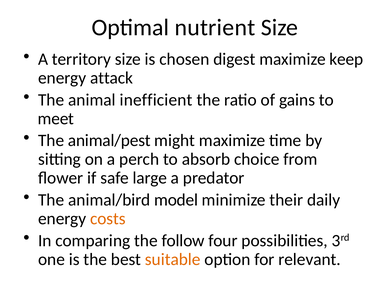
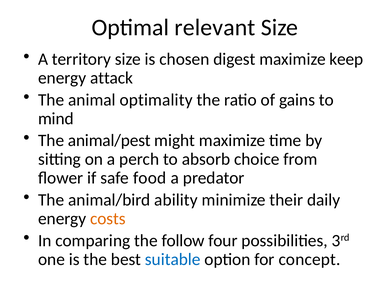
nutrient: nutrient -> relevant (215, 28)
inefficient: inefficient -> optimality (156, 100)
meet: meet -> mind (56, 118)
large: large -> food (150, 178)
model: model -> ability (176, 200)
suitable colour: orange -> blue (173, 259)
relevant: relevant -> concept (309, 259)
